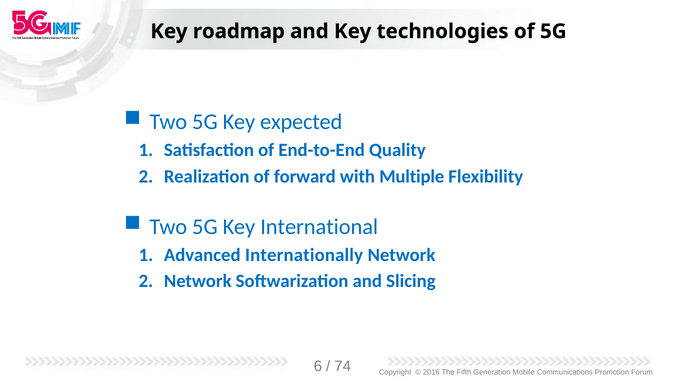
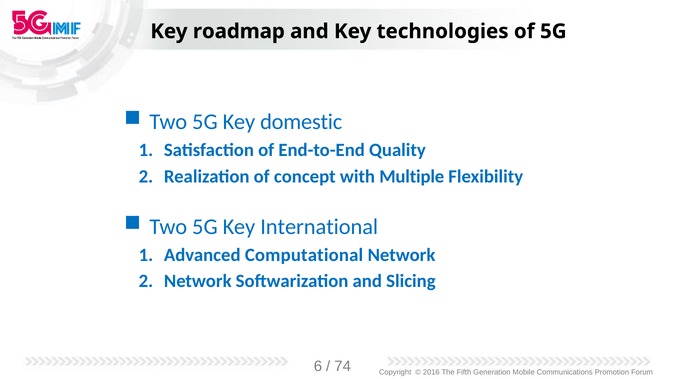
expected: expected -> domestic (301, 122)
forward: forward -> concept (305, 176)
Internationally: Internationally -> Computational (304, 255)
